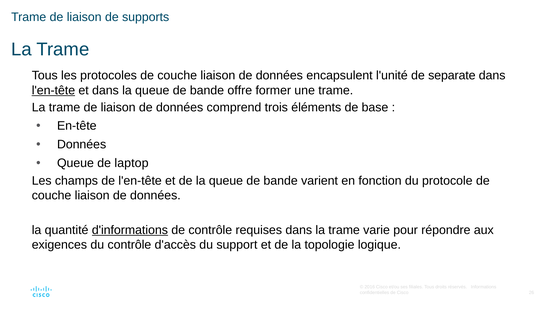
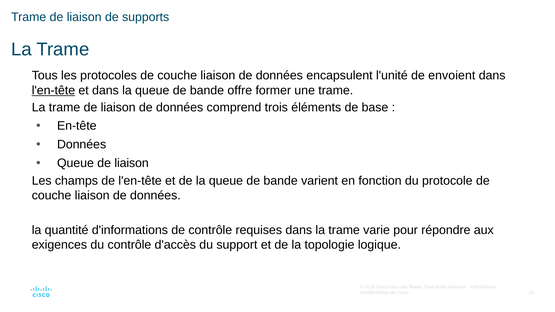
separate: separate -> envoient (452, 76)
Queue de laptop: laptop -> liaison (132, 163)
d'informations underline: present -> none (130, 230)
